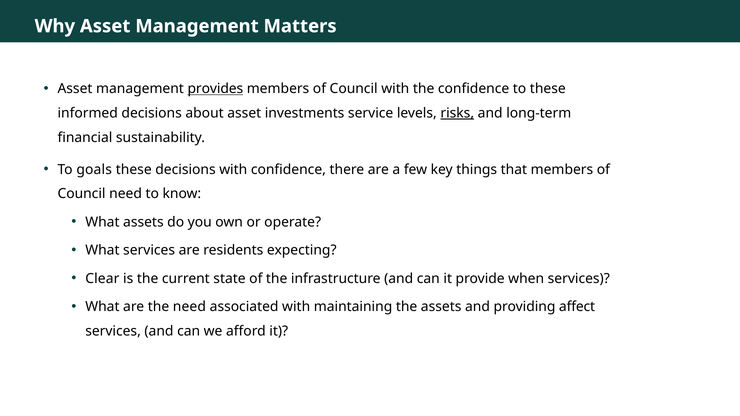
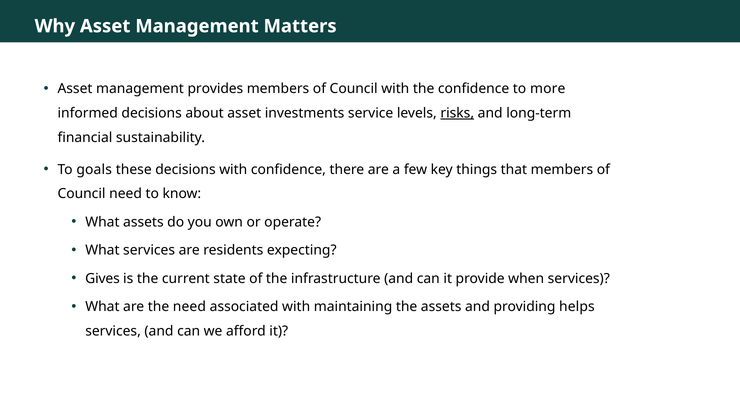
provides underline: present -> none (215, 89)
to these: these -> more (548, 89)
Clear: Clear -> Gives (102, 279)
affect: affect -> helps (577, 307)
